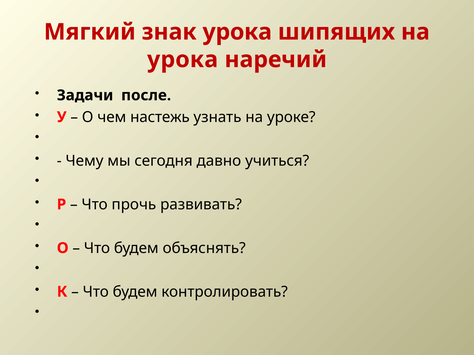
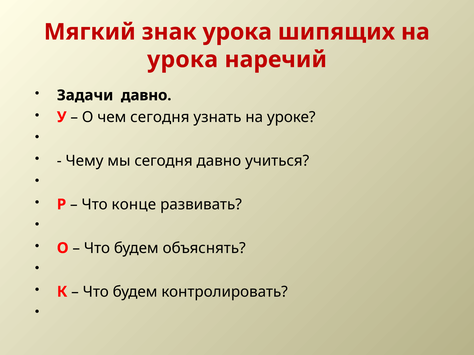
Задачи после: после -> давно (146, 95)
чем настежь: настежь -> сегодня (160, 117)
прочь: прочь -> конце (134, 205)
